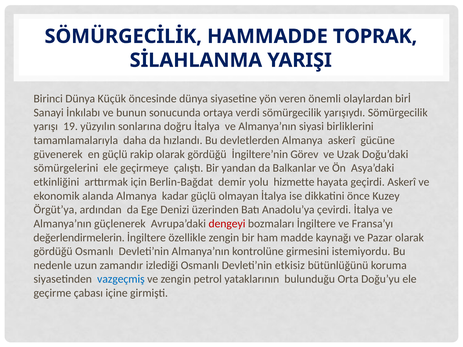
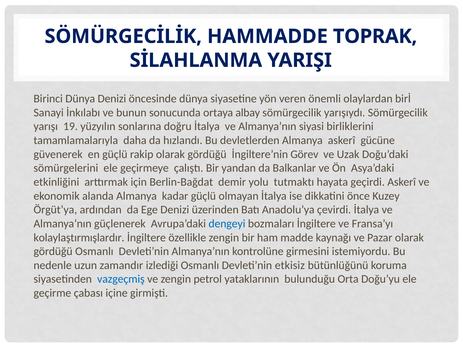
Dünya Küçük: Küçük -> Denizi (112, 99)
verdi: verdi -> albay (248, 113)
hizmette: hizmette -> tutmaktı (294, 182)
dengeyi colour: red -> blue (227, 224)
değerlendirmelerin: değerlendirmelerin -> kolaylaştırmışlardır (79, 238)
